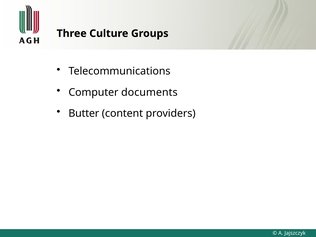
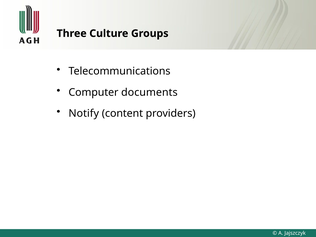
Butter: Butter -> Notify (84, 113)
